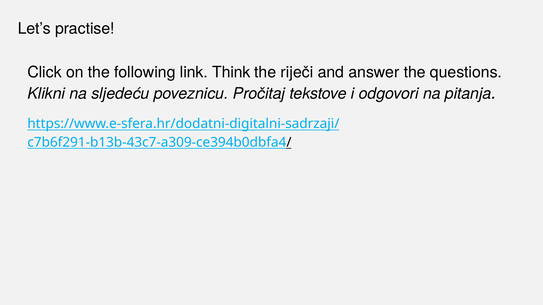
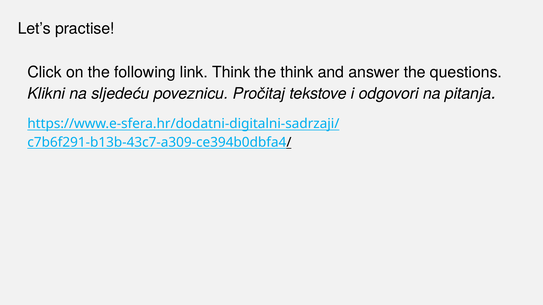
the riječi: riječi -> think (297, 73)
